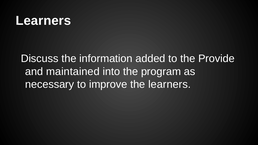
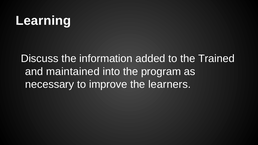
Learners: Learners -> Learning (43, 21)
Provide: Provide -> Trained (216, 59)
